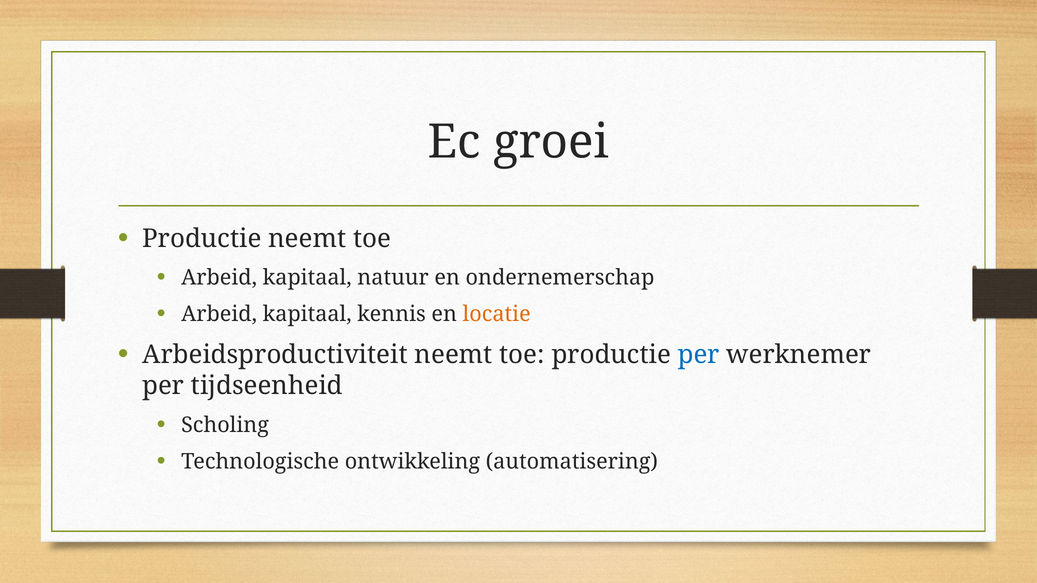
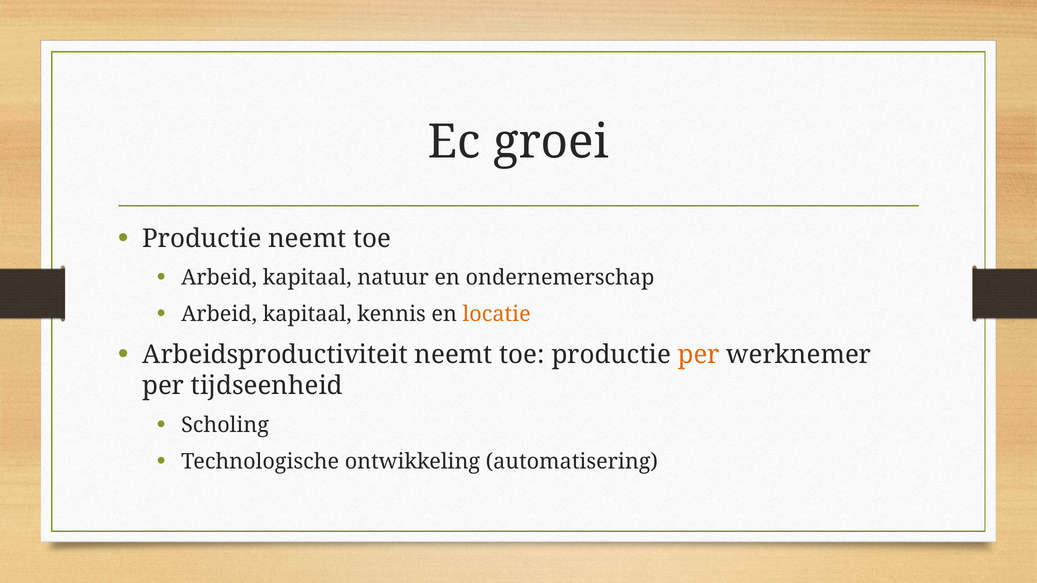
per colour: blue -> orange (699, 355)
